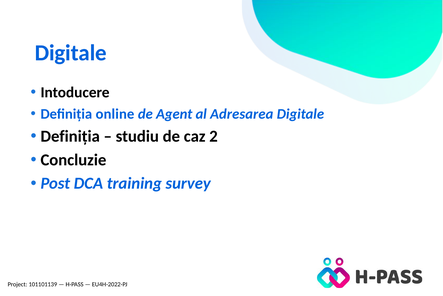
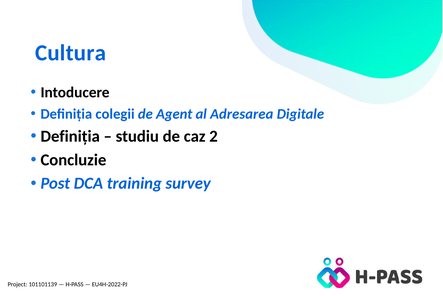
Digitale: Digitale -> Cultura (71, 53)
online: online -> colegii (115, 114)
